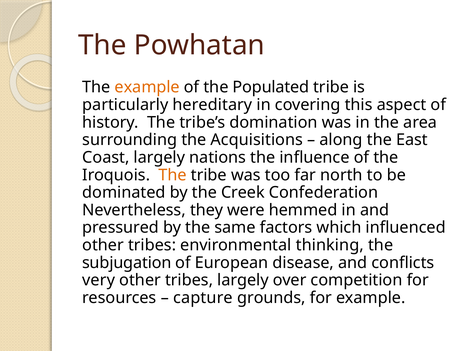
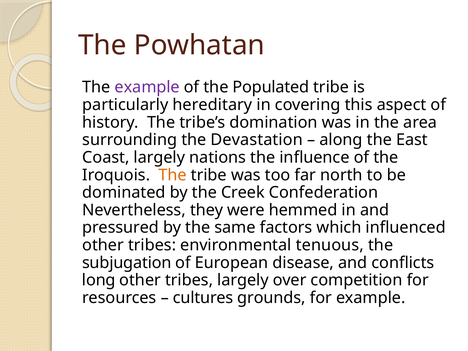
example colour: orange -> purple (147, 87)
Acquisitions: Acquisitions -> Devastation (257, 140)
thinking: thinking -> tenuous (330, 245)
very: very -> long (99, 280)
capture: capture -> cultures (203, 298)
